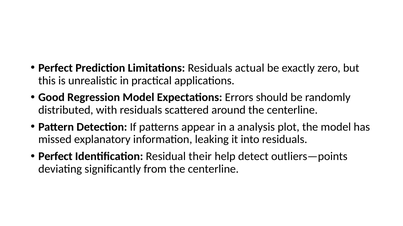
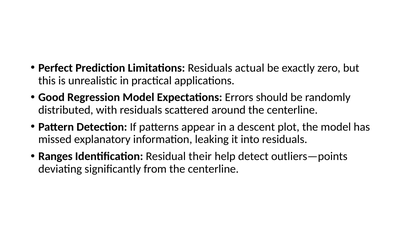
analysis: analysis -> descent (256, 127)
Perfect: Perfect -> Ranges (55, 157)
